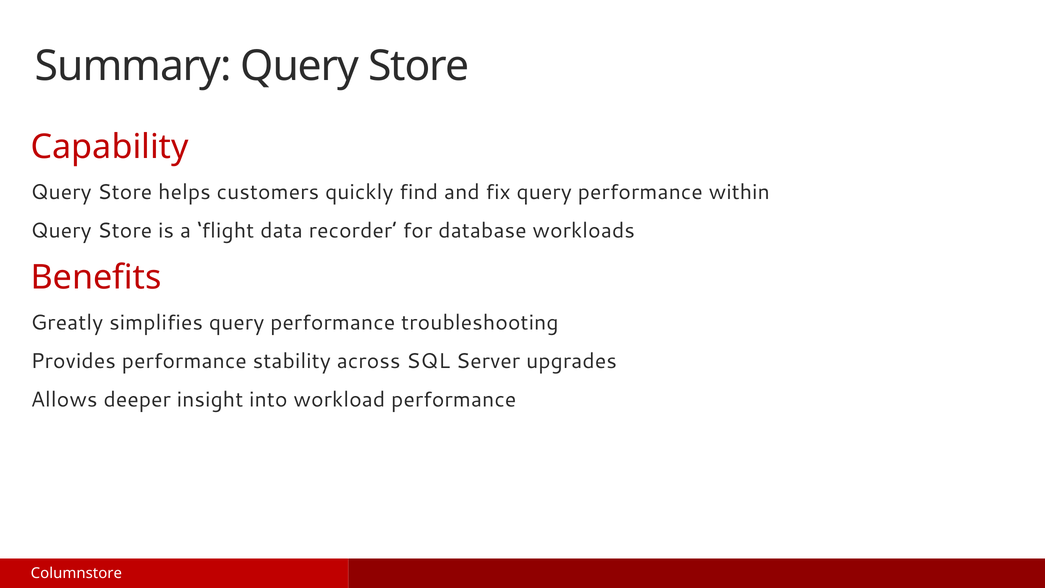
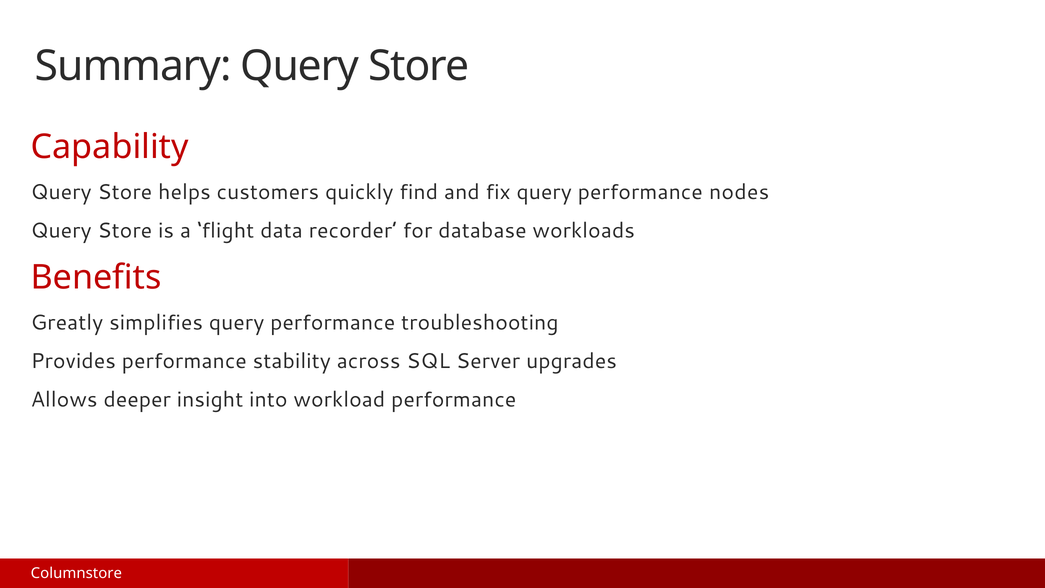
within: within -> nodes (739, 192)
